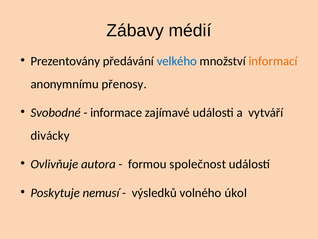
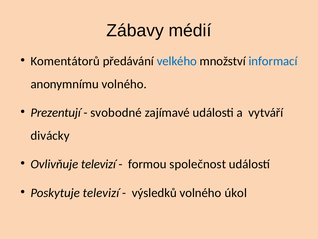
Prezentovány: Prezentovány -> Komentátorů (65, 61)
informací colour: orange -> blue (273, 61)
anonymnímu přenosy: přenosy -> volného (124, 84)
Svobodné: Svobodné -> Prezentují (56, 112)
informace: informace -> svobodné (116, 112)
Ovlivňuje autora: autora -> televizí (98, 164)
Poskytuje nemusí: nemusí -> televizí (101, 192)
